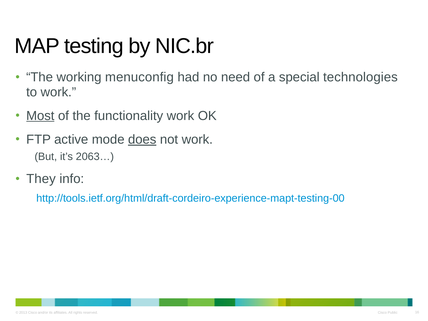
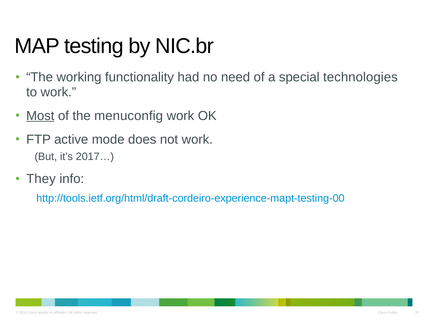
menuconfig: menuconfig -> functionality (140, 77)
functionality: functionality -> menuconfig (129, 116)
does underline: present -> none (142, 140)
2063…: 2063… -> 2017… (95, 157)
